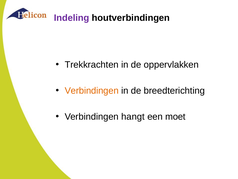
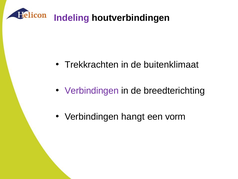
oppervlakken: oppervlakken -> buitenklimaat (171, 64)
Verbindingen colour: orange -> purple (92, 90)
moet: moet -> vorm (175, 116)
